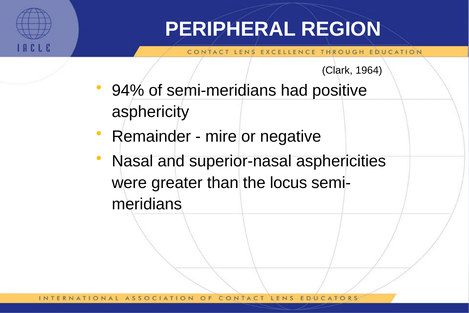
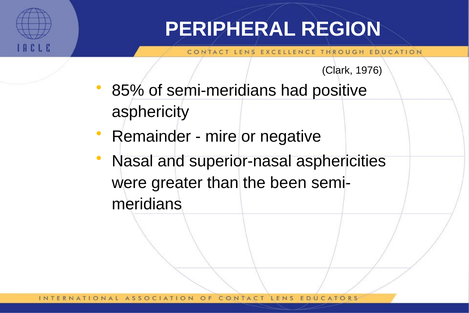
1964: 1964 -> 1976 (369, 70)
94%: 94% -> 85% (128, 90)
locus: locus -> been (288, 182)
